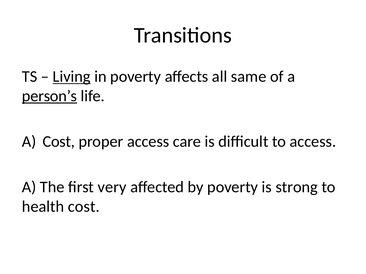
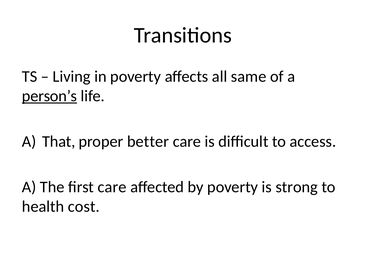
Living underline: present -> none (72, 77)
A Cost: Cost -> That (59, 142)
proper access: access -> better (148, 142)
first very: very -> care (112, 187)
